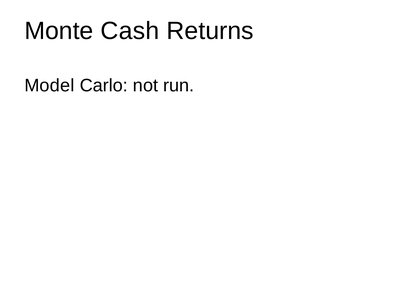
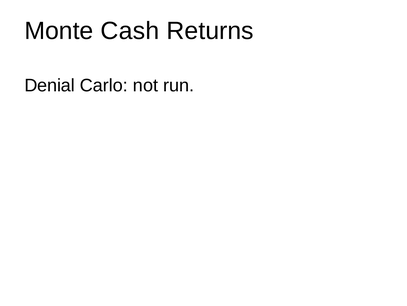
Model: Model -> Denial (50, 85)
